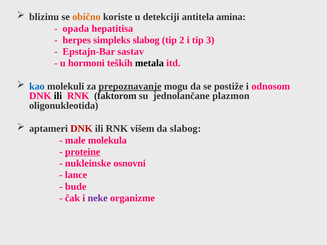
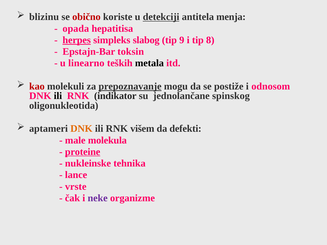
obično colour: orange -> red (86, 17)
detekciji underline: none -> present (161, 17)
amina: amina -> menja (231, 17)
herpes underline: none -> present (77, 40)
2: 2 -> 9 (182, 40)
3: 3 -> 8 (210, 40)
sastav: sastav -> toksin (131, 52)
hormoni: hormoni -> linearno (86, 63)
kao colour: blue -> red (37, 86)
faktorom: faktorom -> indikator (115, 96)
plazmon: plazmon -> spinskog (231, 96)
DNK colour: red -> orange (81, 129)
da slabog: slabog -> defekti (185, 129)
osnovni: osnovni -> tehnika (130, 164)
bude: bude -> vrste (76, 187)
